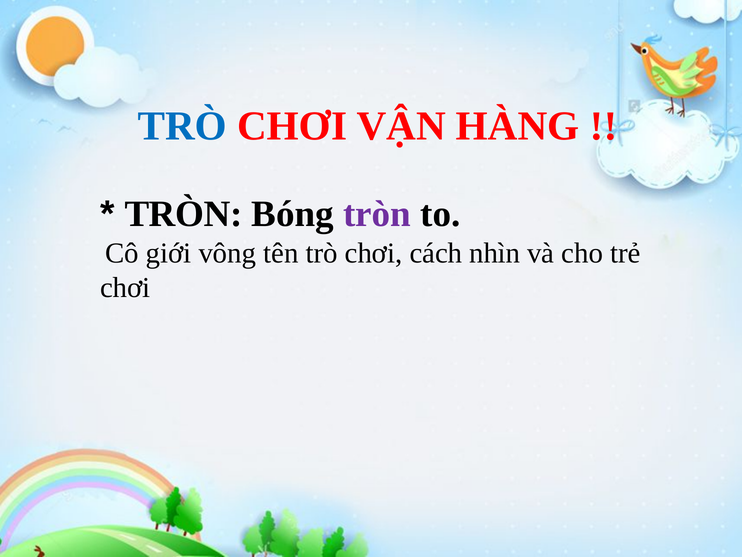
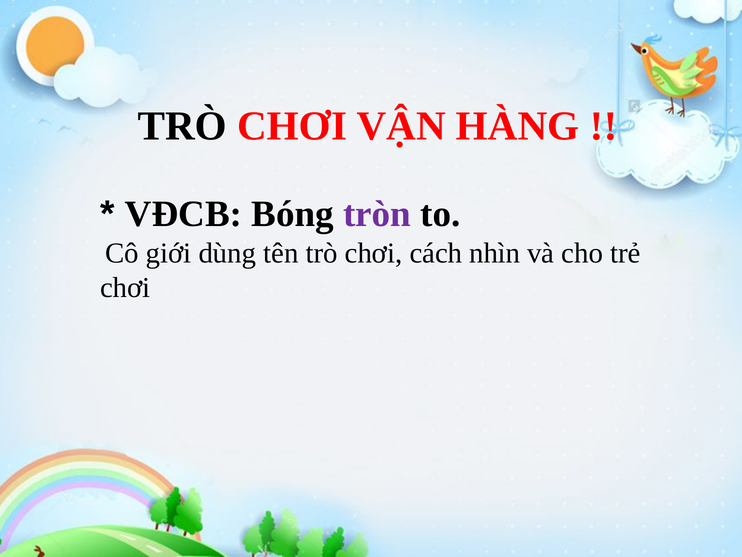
TRÒ colour: blue -> black (182, 126)
TRÒN: TRÒN -> VĐCB (183, 214)
vông: vông -> dùng (227, 253)
